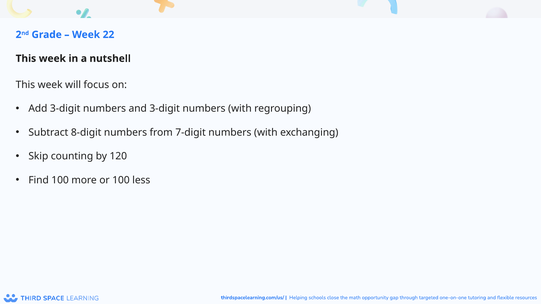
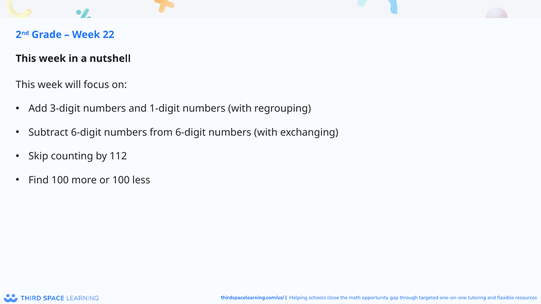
and 3-digit: 3-digit -> 1-digit (165, 109)
Subtract 8-digit: 8-digit -> 6-digit (86, 133)
from 7-digit: 7-digit -> 6-digit (191, 133)
120: 120 -> 112 (118, 156)
